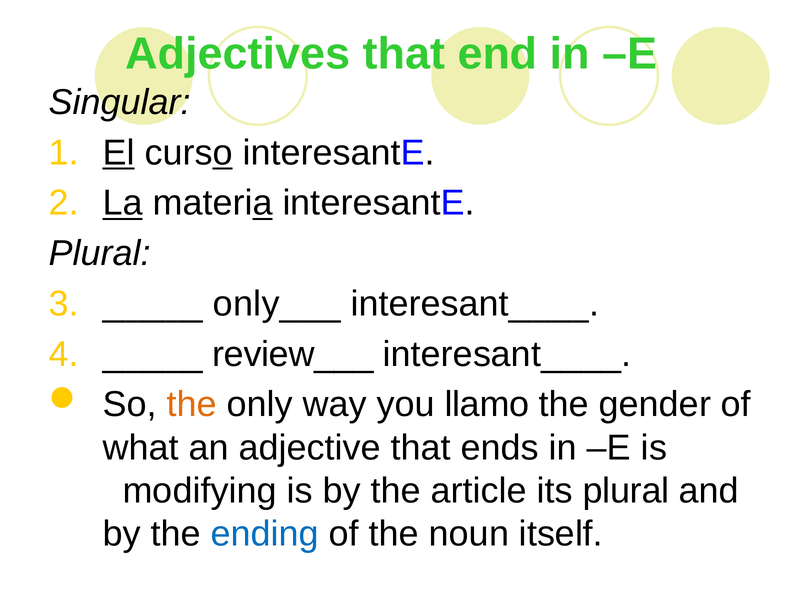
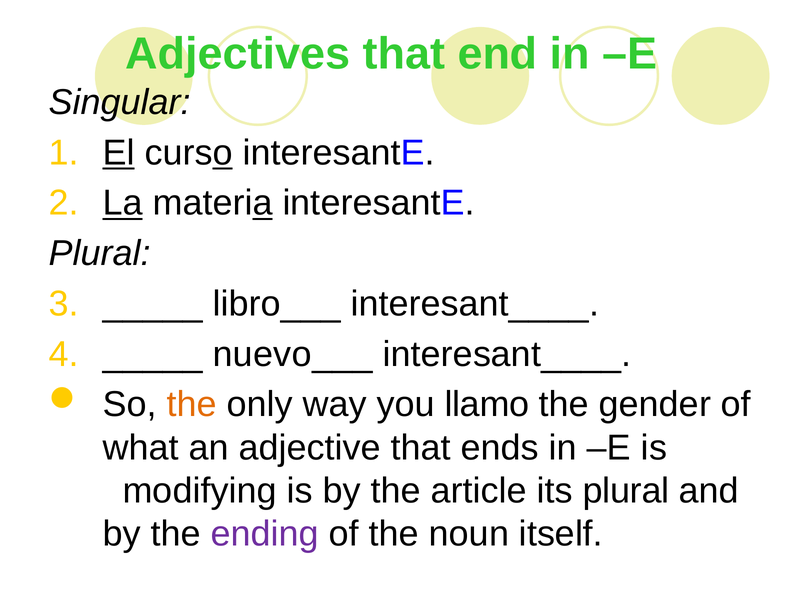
only___: only___ -> libro___ (277, 304)
review___: review___ -> nuevo___ (293, 354)
ending colour: blue -> purple (265, 535)
